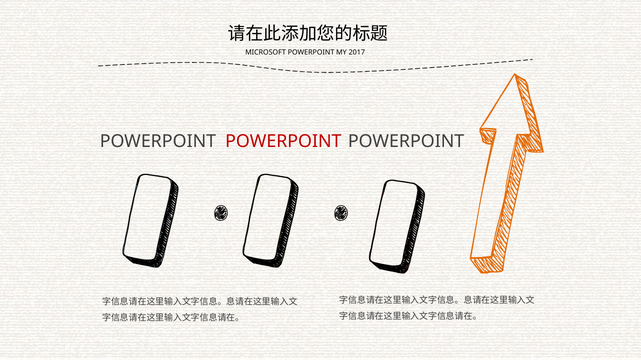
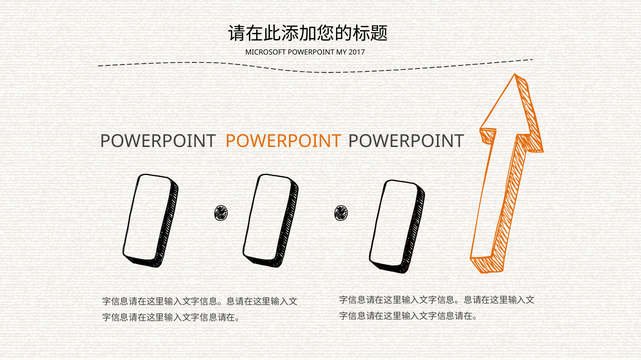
POWERPOINT colour: red -> orange (283, 141)
